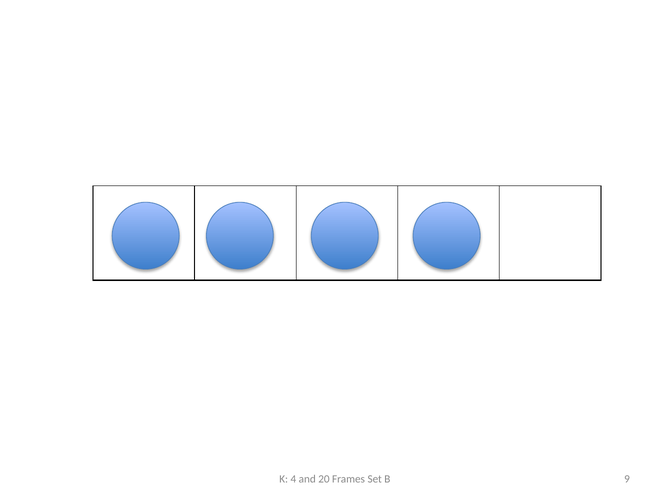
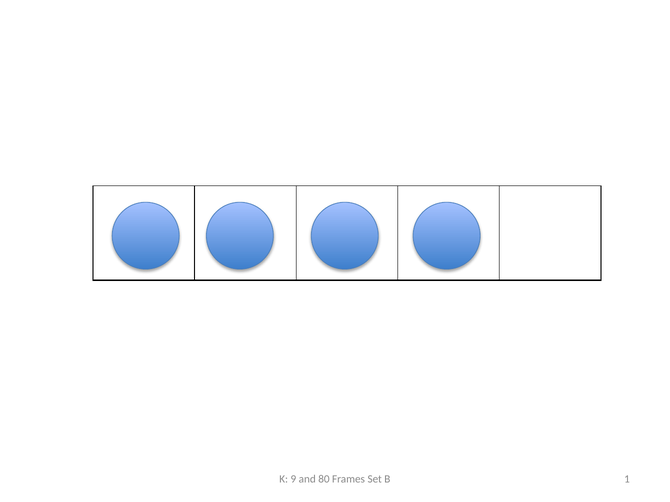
4: 4 -> 9 (293, 480)
20: 20 -> 80 (324, 480)
9: 9 -> 1 (627, 480)
